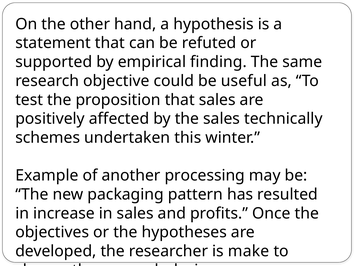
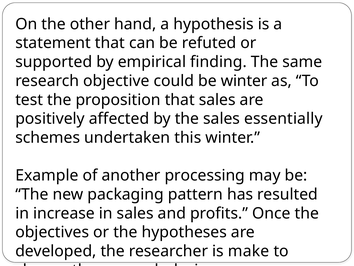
be useful: useful -> winter (244, 81)
technically: technically -> essentially (283, 118)
